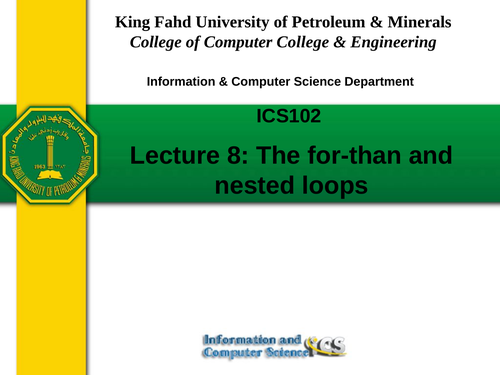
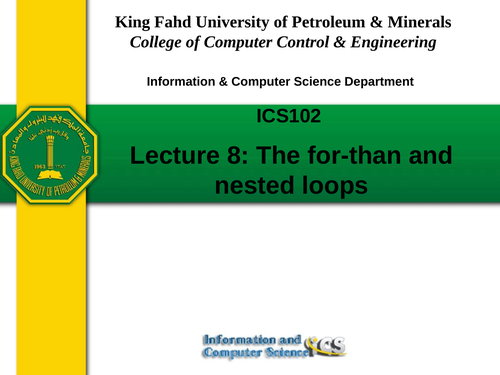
Computer College: College -> Control (303, 42)
